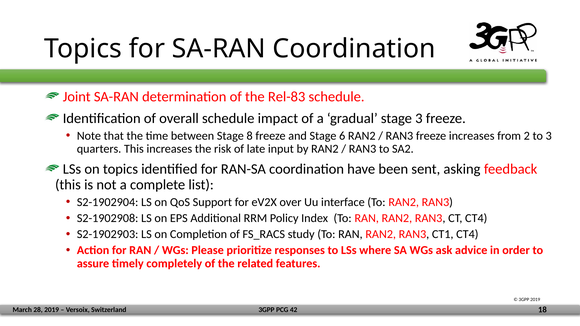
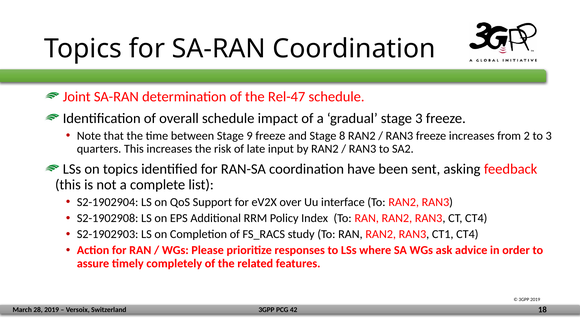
Rel-83: Rel-83 -> Rel-47 (287, 97)
8: 8 -> 9 (250, 136)
6: 6 -> 8 (342, 136)
